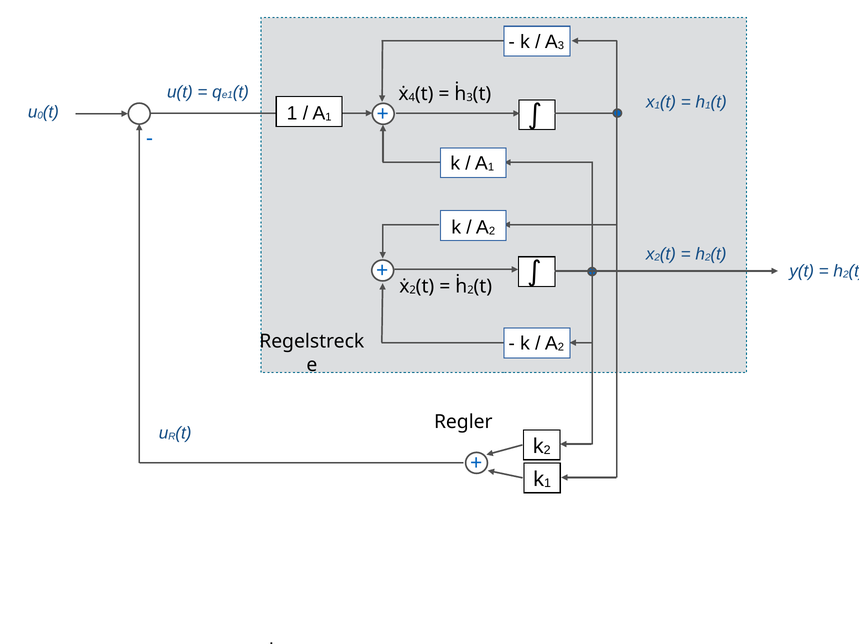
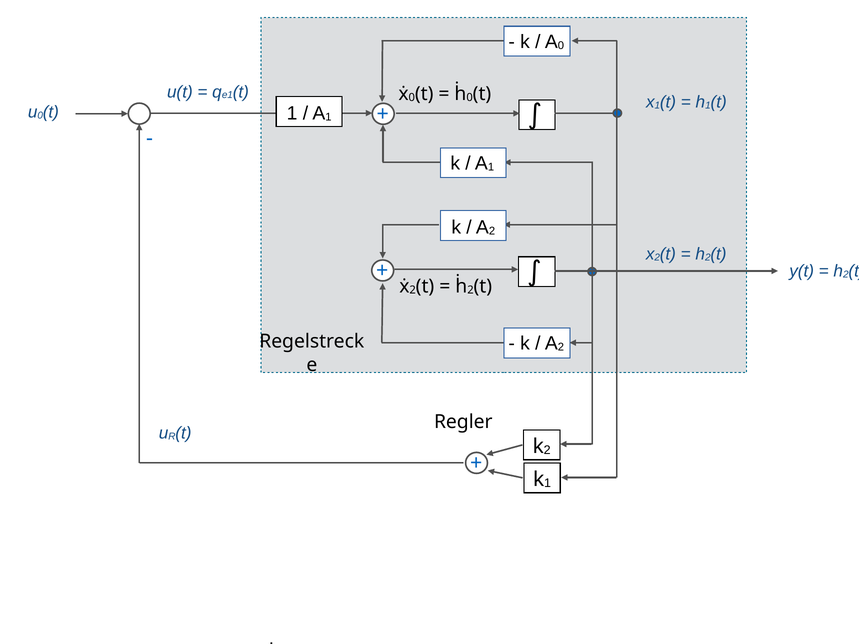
3: 3 -> 0 (561, 46)
4: 4 -> 0 (412, 98)
3: 3 -> 0 (470, 98)
